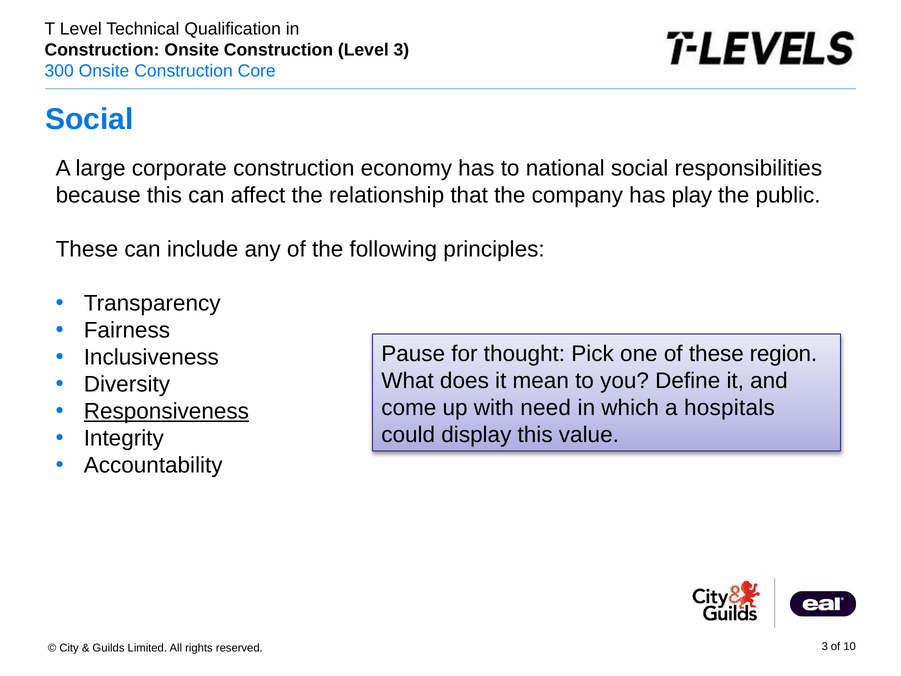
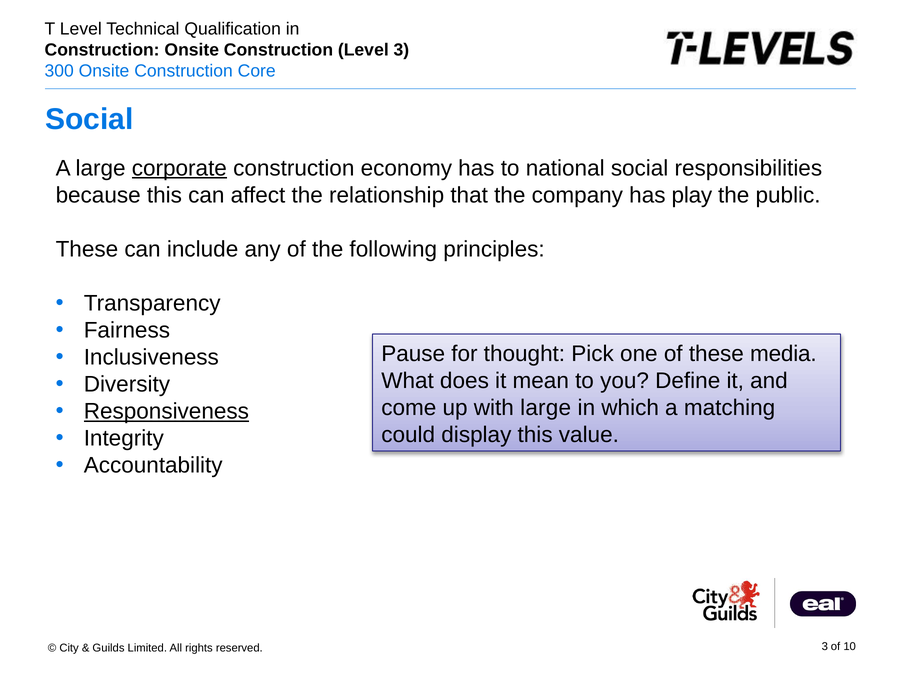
corporate underline: none -> present (179, 168)
region: region -> media (783, 354)
with need: need -> large (546, 408)
hospitals: hospitals -> matching (730, 408)
